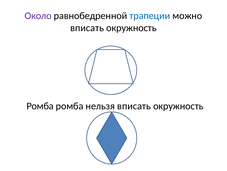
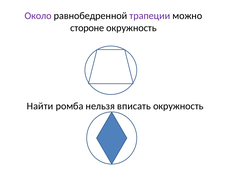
трапеции colour: blue -> purple (150, 16)
вписать: вписать -> стороне (87, 28)
Ромба: Ромба -> Найти (40, 106)
